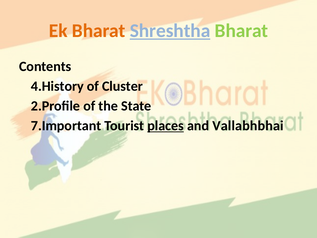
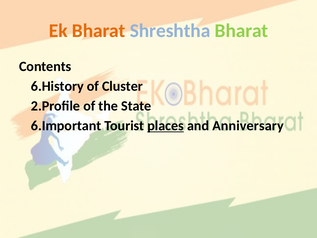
Shreshtha underline: present -> none (170, 31)
4.History: 4.History -> 6.History (57, 86)
7.Important: 7.Important -> 6.Important (66, 126)
Vallabhbhai: Vallabhbhai -> Anniversary (248, 126)
